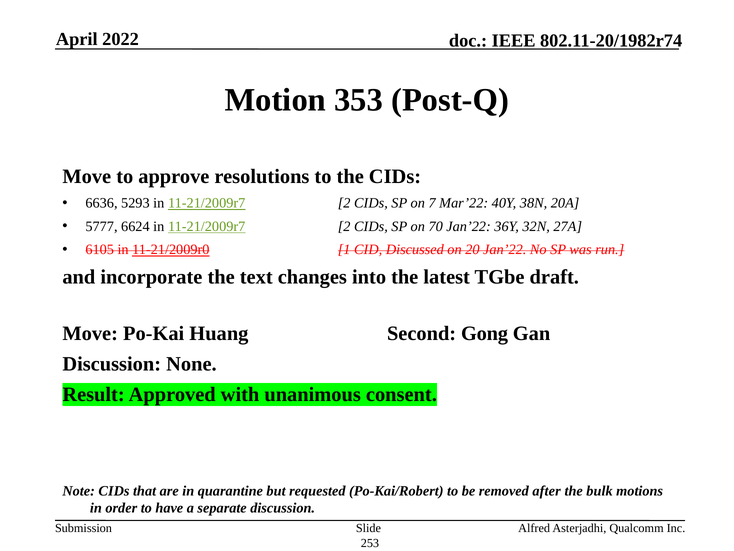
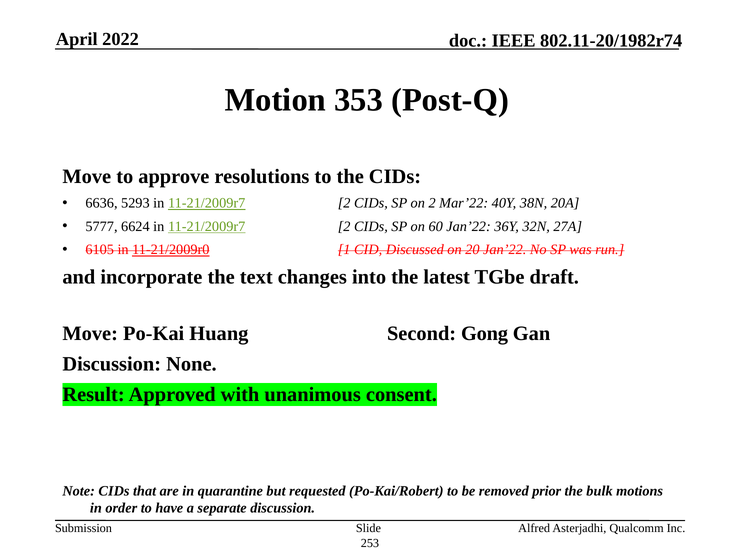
on 7: 7 -> 2 (432, 203)
70: 70 -> 60 (436, 226)
after: after -> prior (547, 491)
